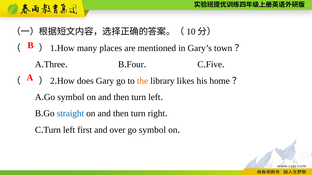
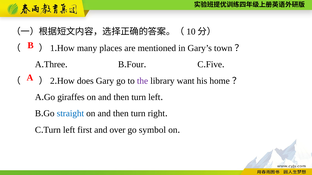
the colour: orange -> purple (143, 81)
likes: likes -> want (186, 81)
symbol: symbol -> giraffes (71, 97)
